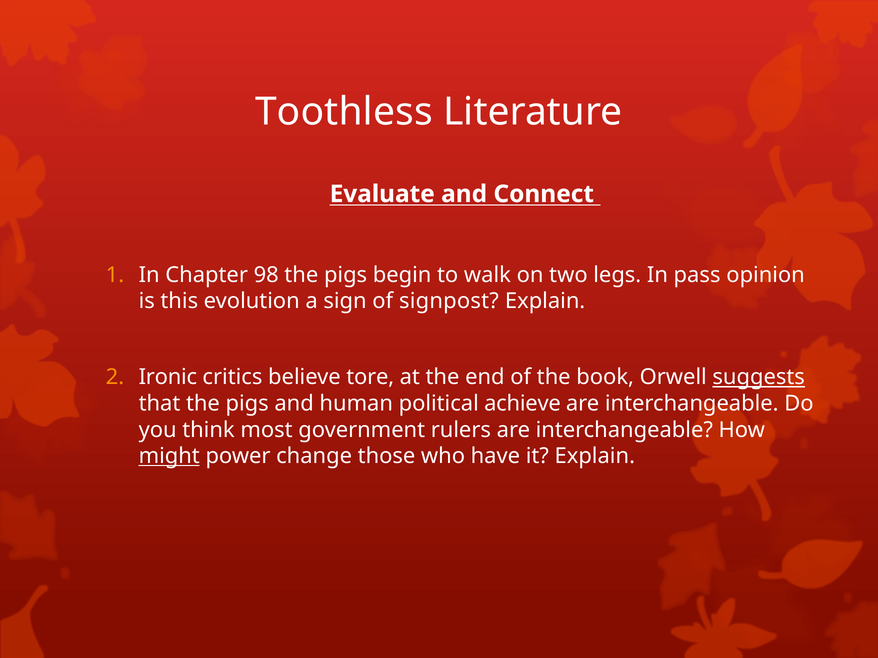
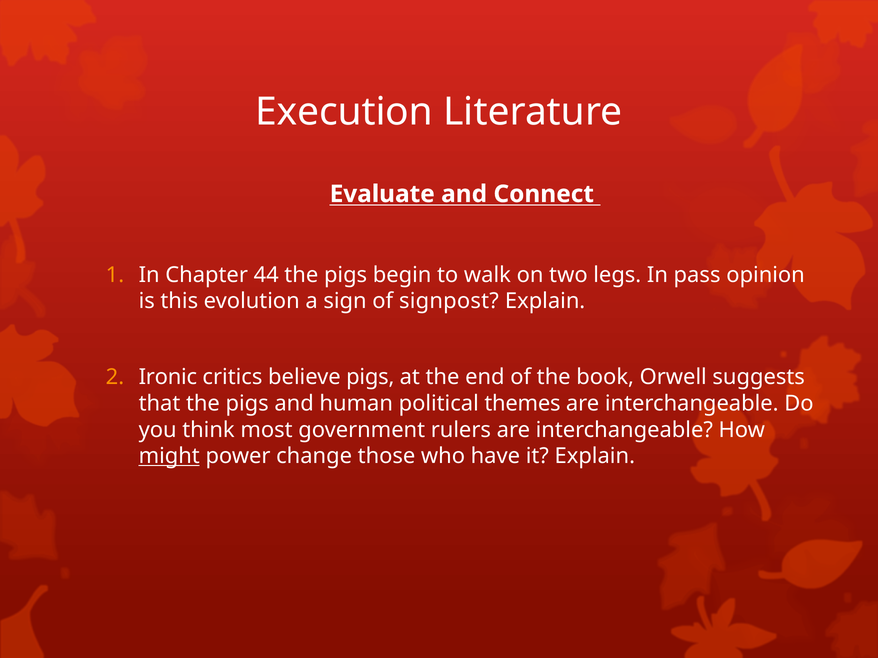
Toothless: Toothless -> Execution (344, 112)
98: 98 -> 44 (266, 275)
believe tore: tore -> pigs (370, 377)
suggests underline: present -> none (759, 377)
achieve: achieve -> themes (522, 404)
